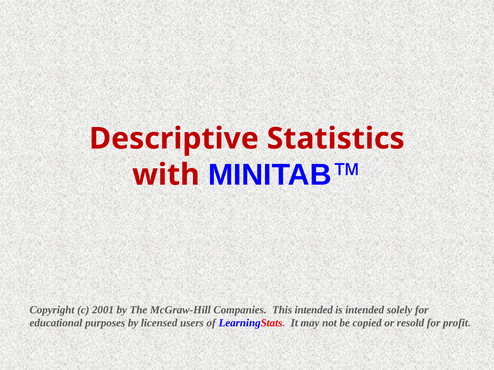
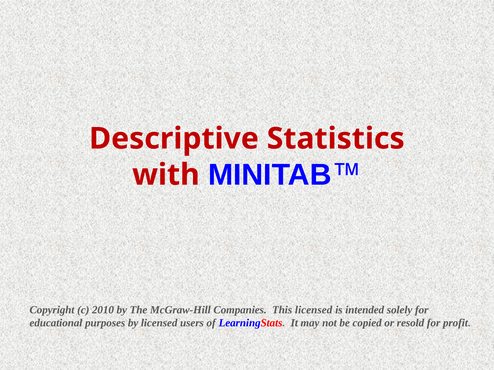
2001: 2001 -> 2010 (103, 310)
This intended: intended -> licensed (314, 310)
